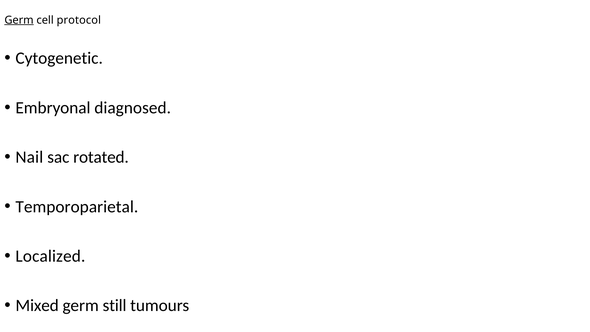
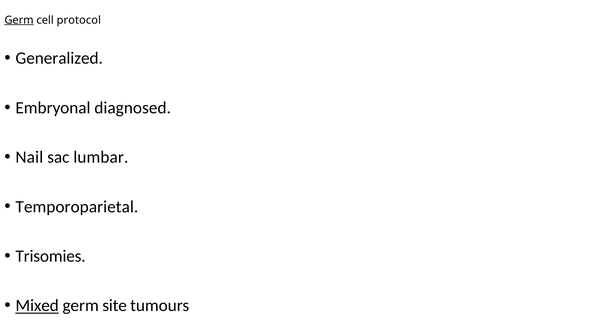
Cytogenetic: Cytogenetic -> Generalized (59, 58)
rotated: rotated -> lumbar (101, 157)
Localized: Localized -> Trisomies (51, 256)
Mixed underline: none -> present (37, 306)
still: still -> site (115, 306)
